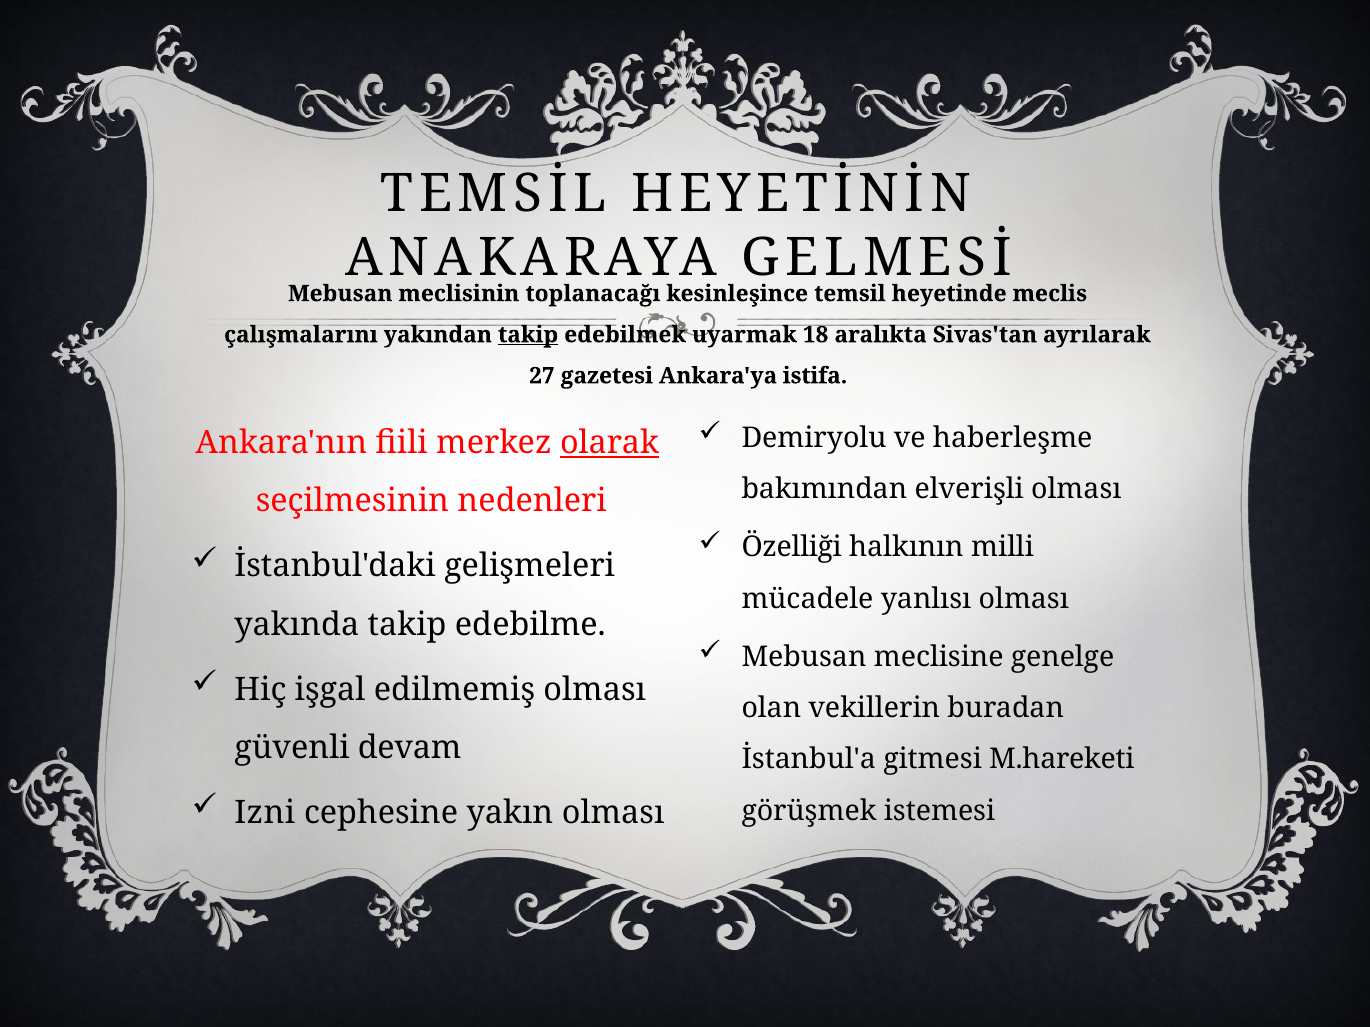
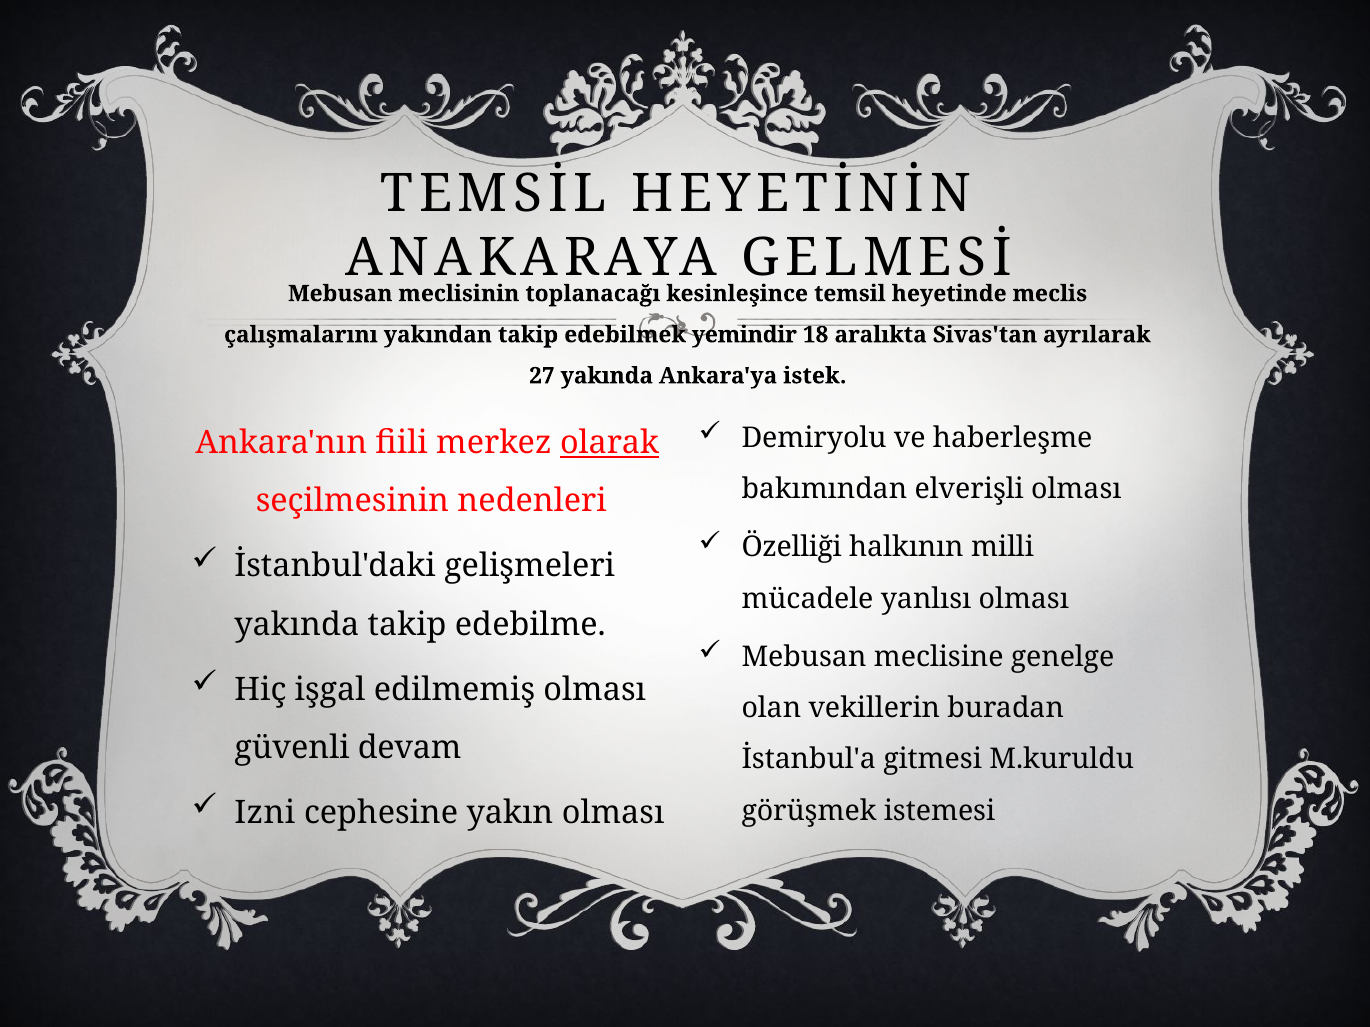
takip underline: present -> none (528, 335)
uyarmak: uyarmak -> yemindir (744, 335)
27 gazetesi: gazetesi -> yakında (607, 376)
istifa: istifa -> istek (815, 376)
M.hareketi: M.hareketi -> M.kuruldu (1062, 760)
